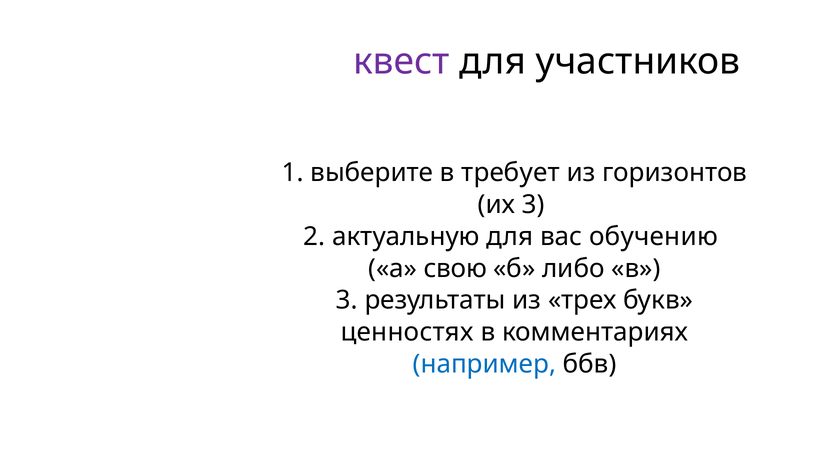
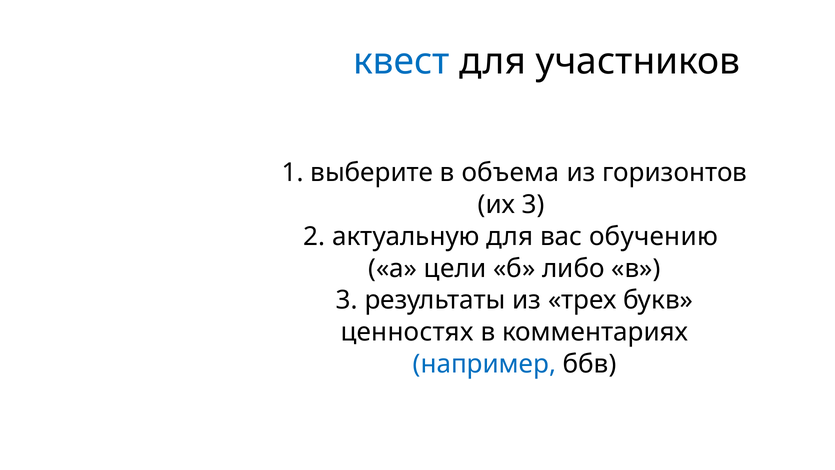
квест colour: purple -> blue (401, 61)
требует: требует -> объема (510, 172)
свою: свою -> цели (455, 268)
